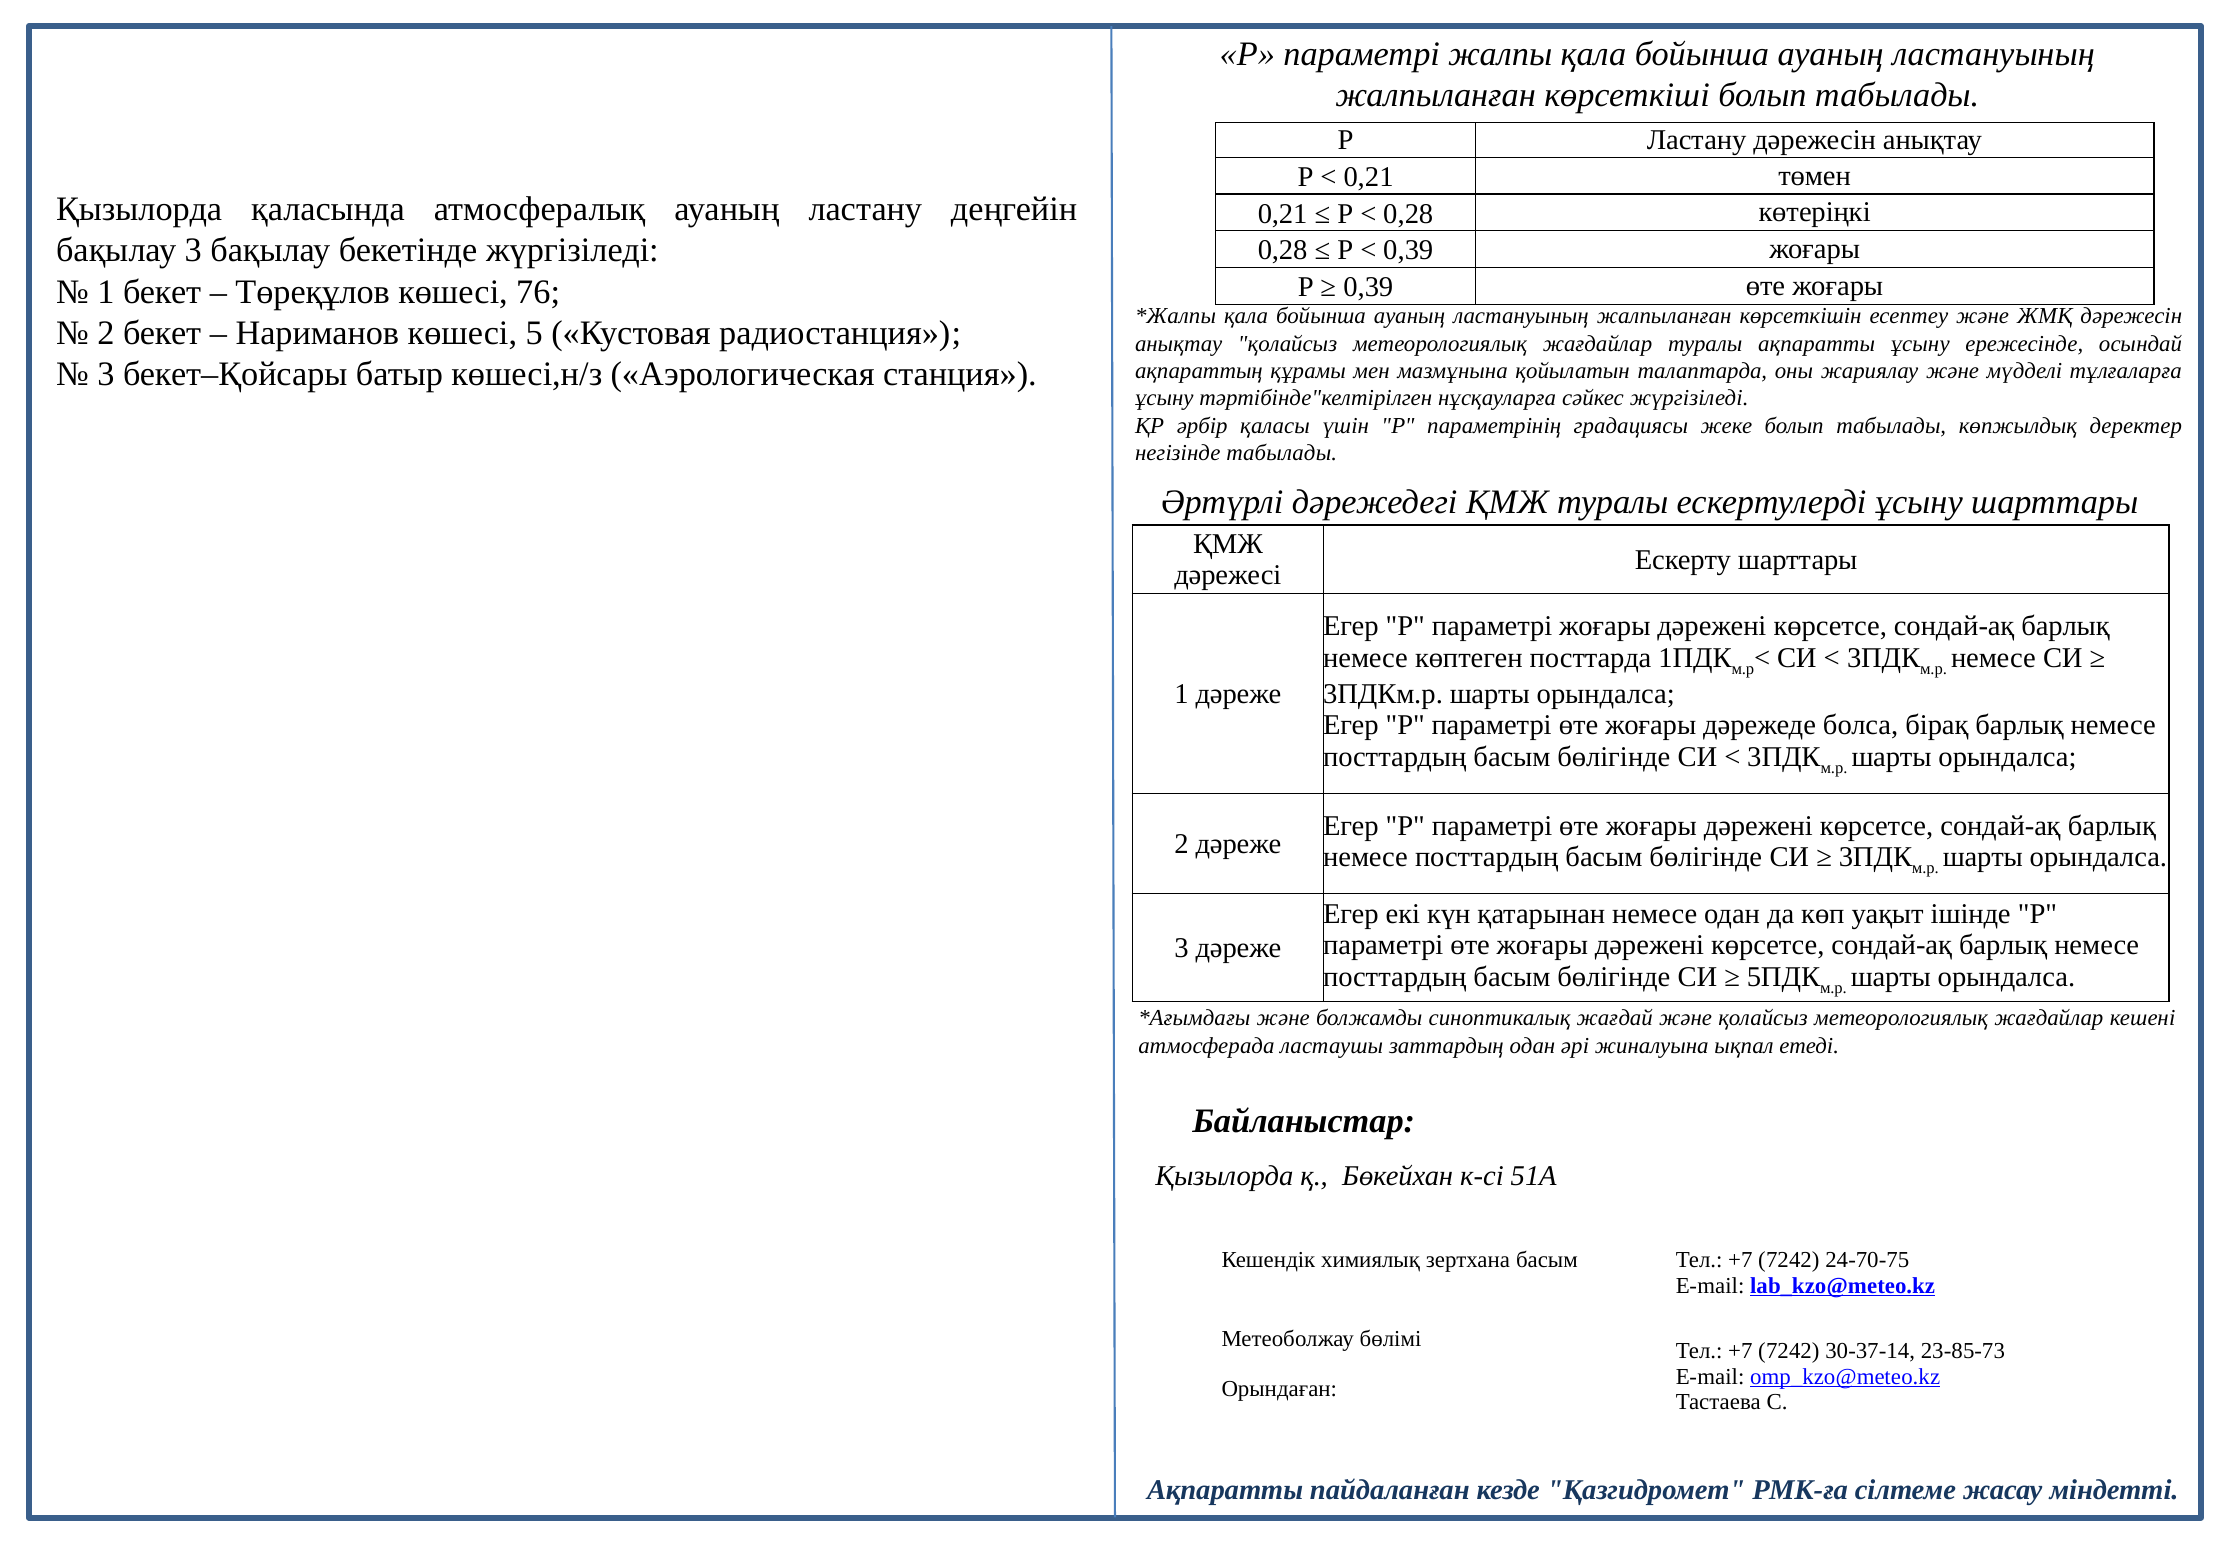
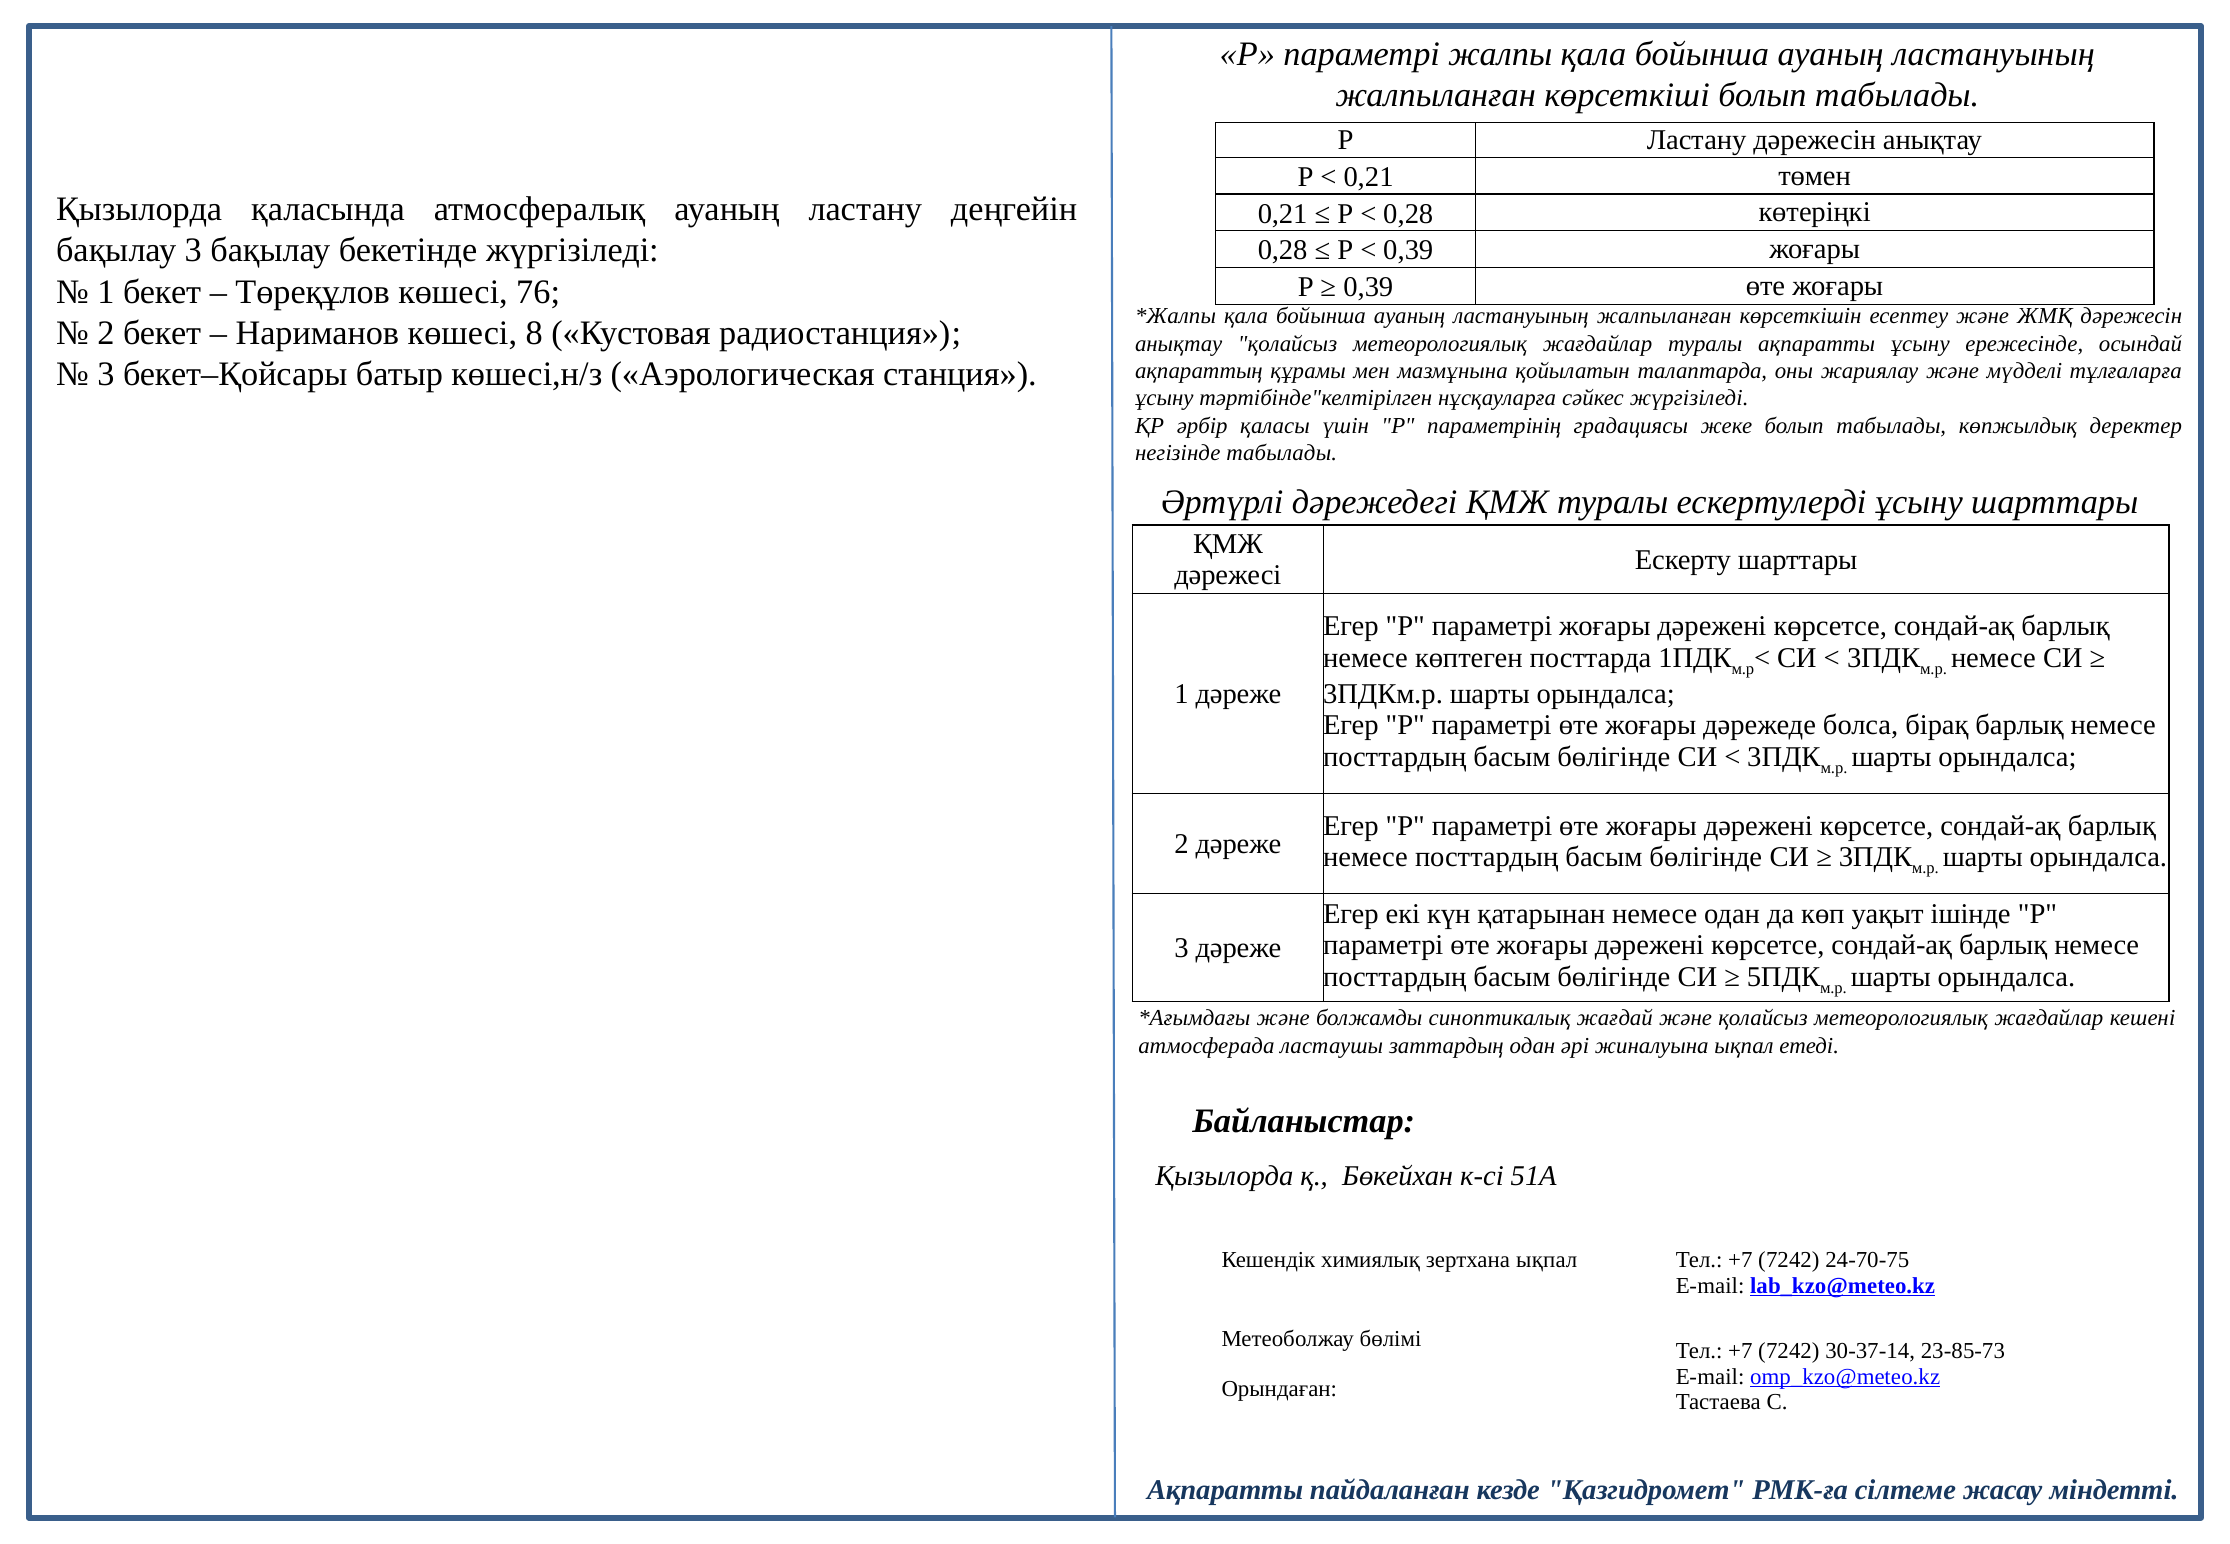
5: 5 -> 8 (534, 333)
зертхана басым: басым -> ықпал (1547, 1260)
